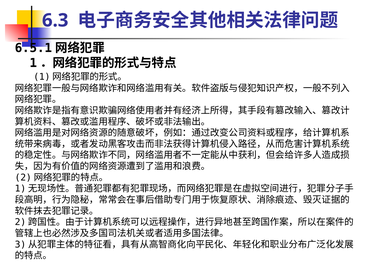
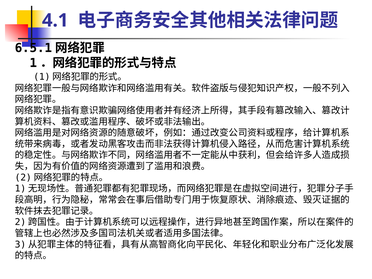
6.3: 6.3 -> 4.1 (55, 20)
